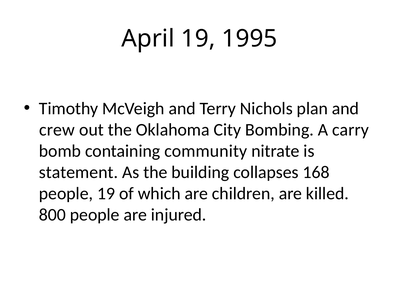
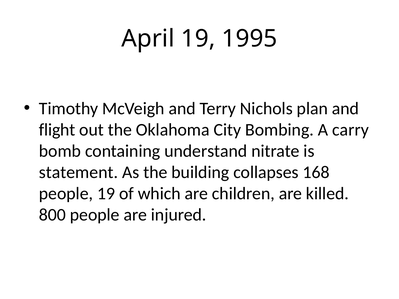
crew: crew -> flight (57, 130)
community: community -> understand (206, 151)
